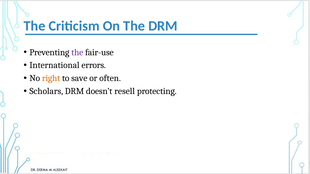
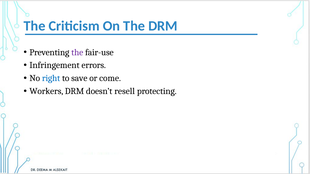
International: International -> Infringement (54, 65)
right colour: orange -> blue (51, 78)
often: often -> come (110, 78)
Scholars: Scholars -> Workers (46, 91)
